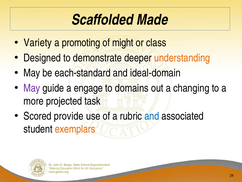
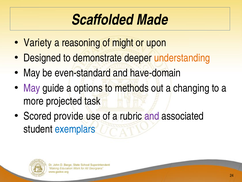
promoting: promoting -> reasoning (81, 43)
class: class -> upon (156, 43)
each-standard: each-standard -> even-standard (83, 73)
ideal-domain: ideal-domain -> have-domain (155, 73)
engage: engage -> options (88, 88)
domains: domains -> methods (132, 88)
and colour: blue -> purple (152, 116)
exemplars colour: orange -> blue (75, 129)
